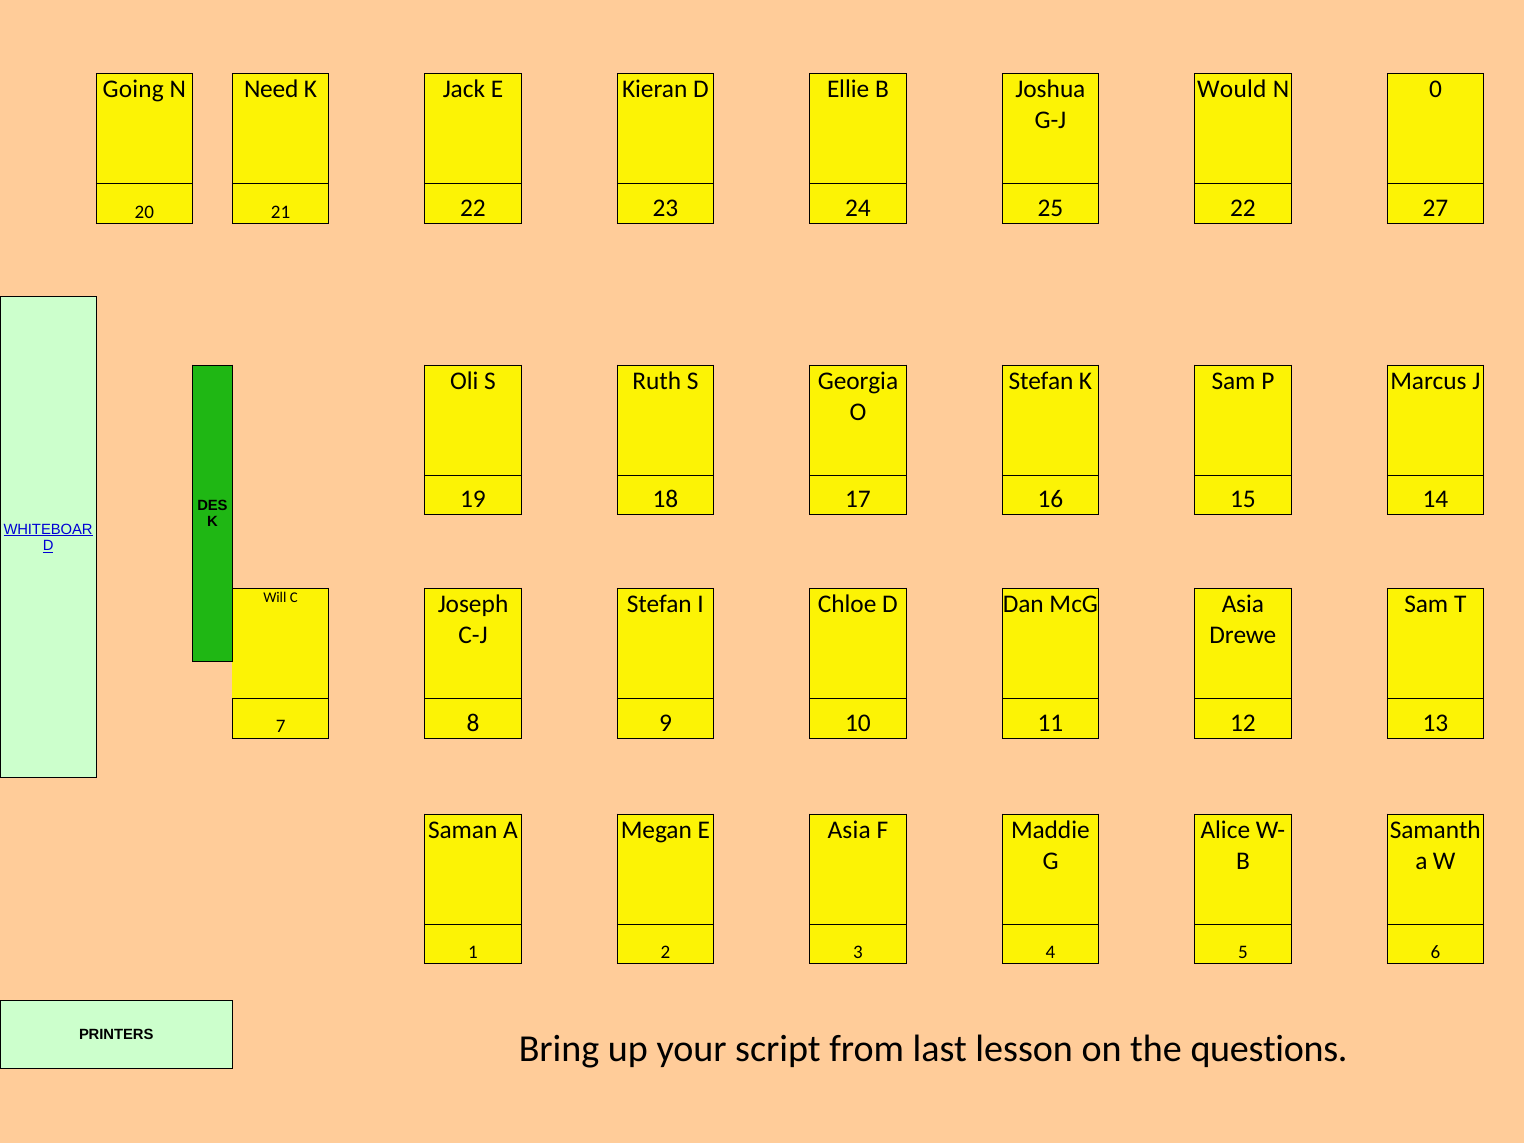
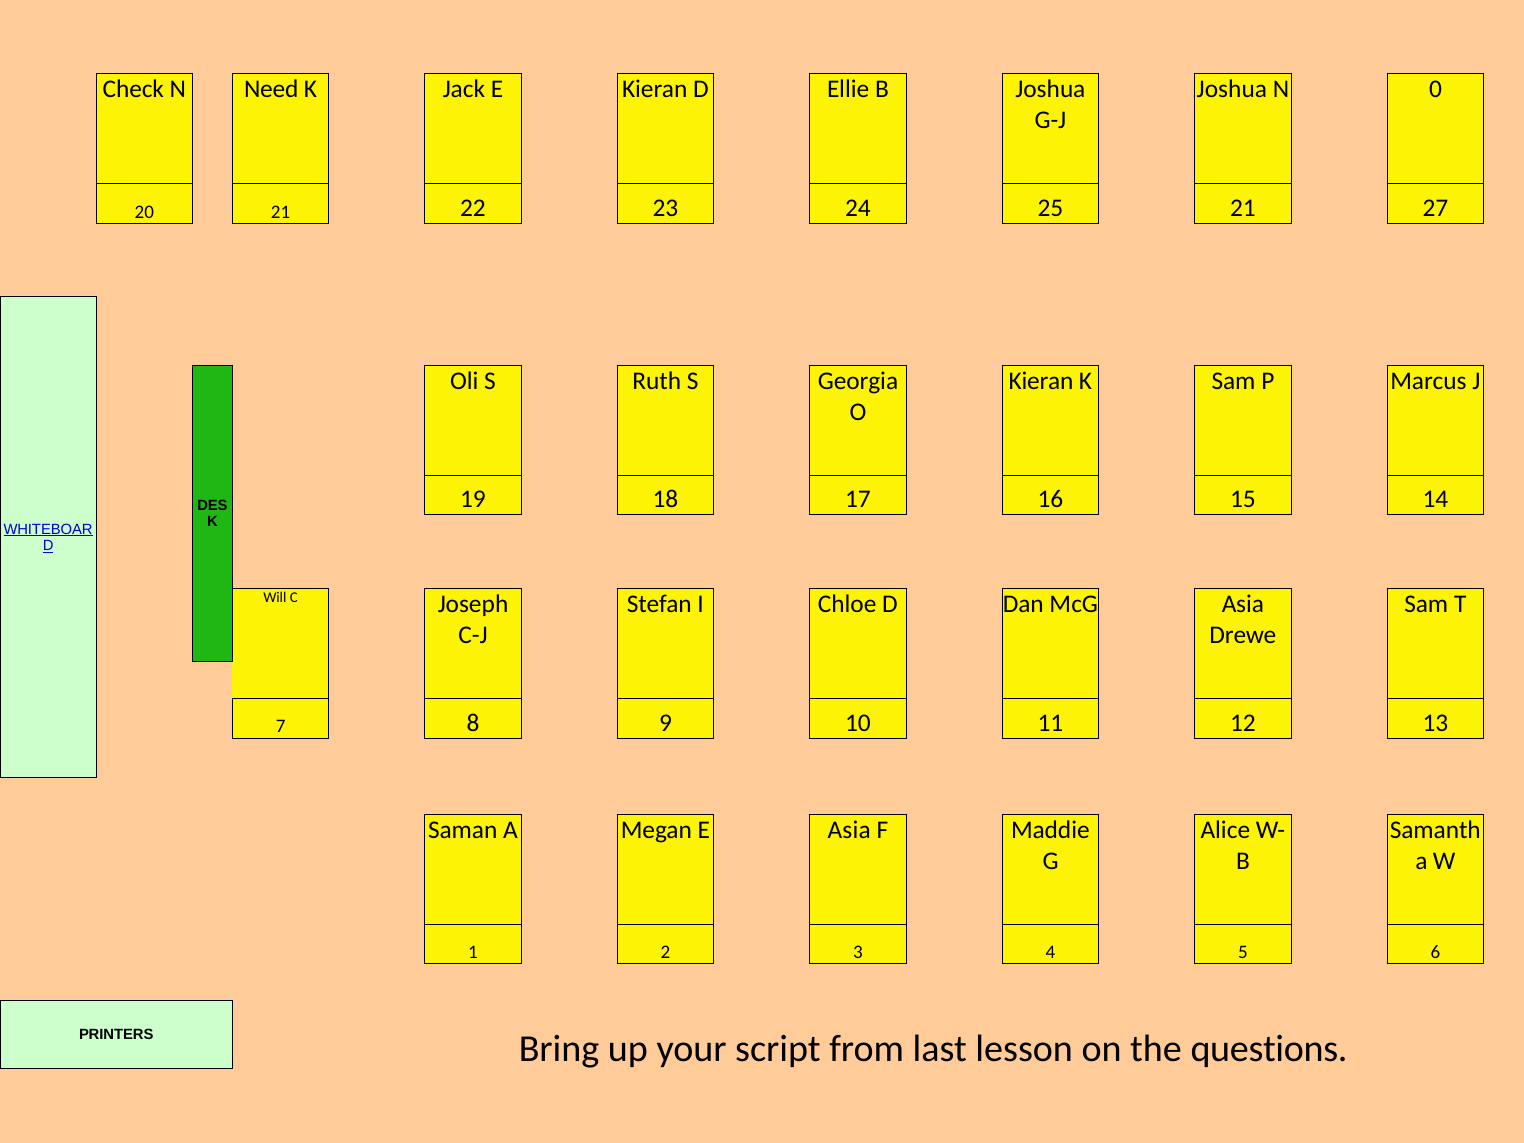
Going: Going -> Check (133, 89)
Would: Would -> Joshua (1232, 89)
25 22: 22 -> 21 (1243, 208)
Stefan: Stefan -> Kieran (1041, 381)
